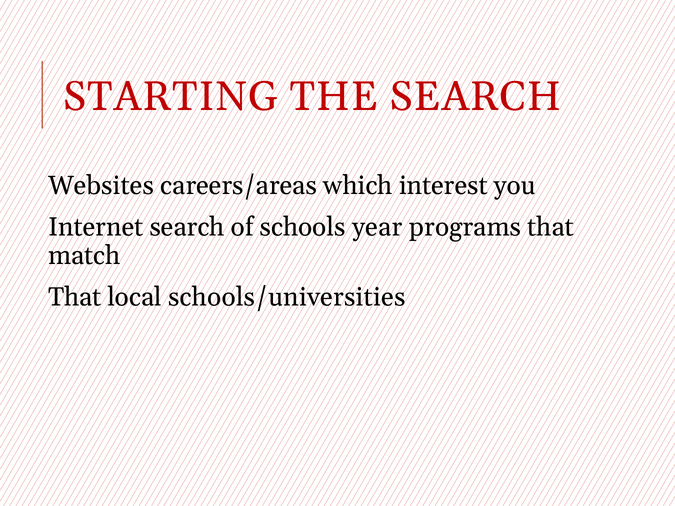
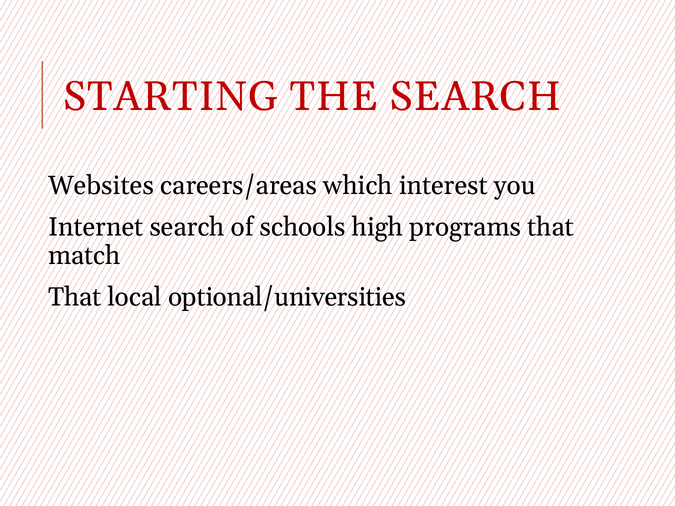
year: year -> high (377, 227)
schools/universities: schools/universities -> optional/universities (287, 297)
